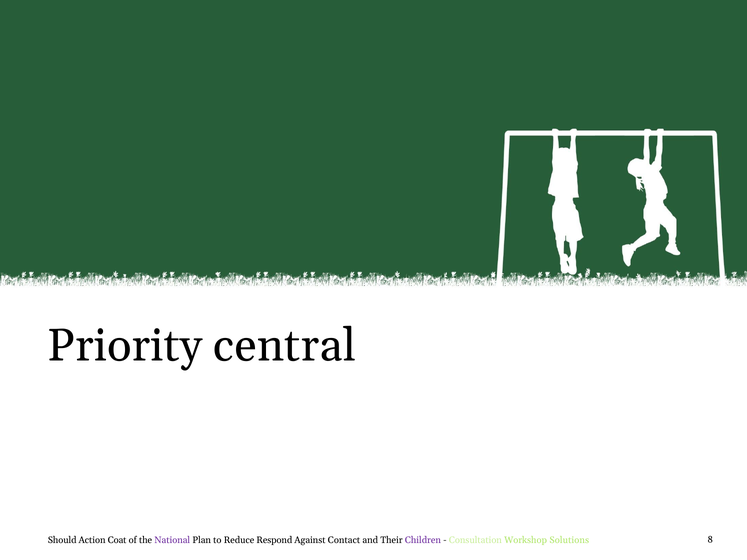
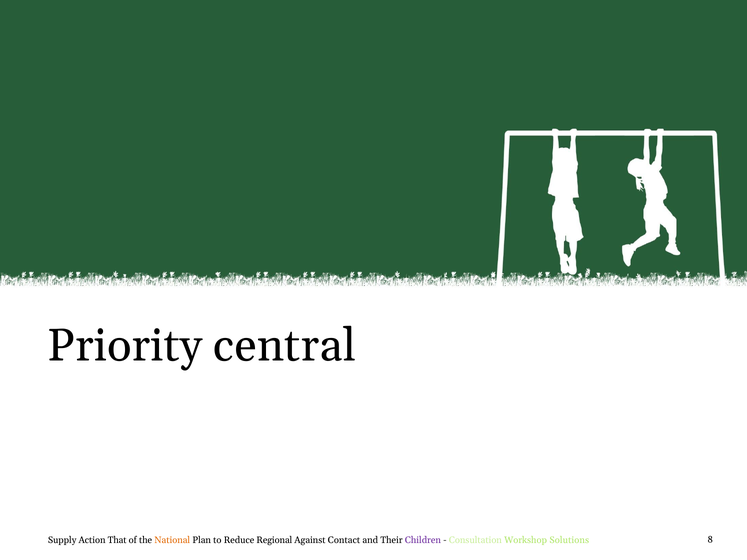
Should: Should -> Supply (62, 540)
Coat: Coat -> That (117, 540)
National colour: purple -> orange (172, 540)
Respond: Respond -> Regional (274, 540)
